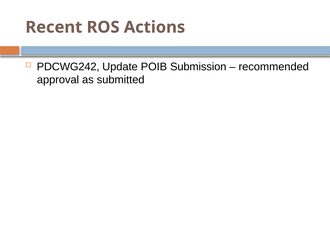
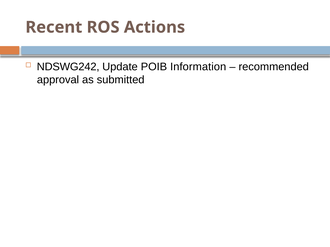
PDCWG242: PDCWG242 -> NDSWG242 (68, 67)
Submission: Submission -> Information (198, 67)
